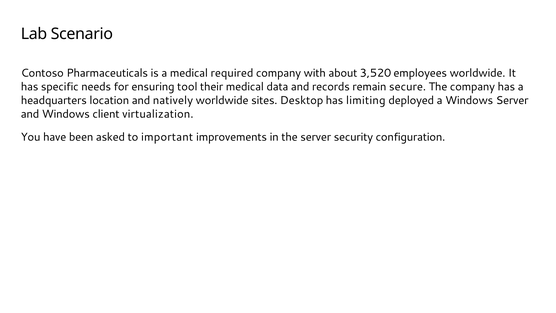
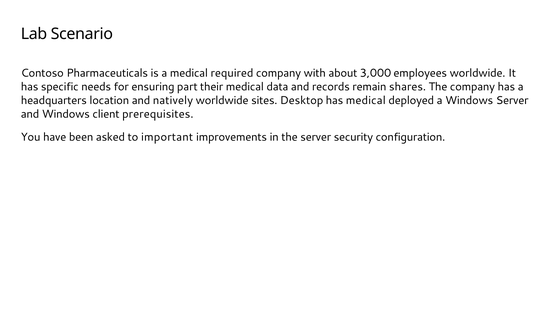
3,520: 3,520 -> 3,000 (375, 73)
tool: tool -> part (187, 87)
secure: secure -> shares (408, 87)
has limiting: limiting -> medical (366, 100)
virtualization: virtualization -> prerequisites (158, 114)
